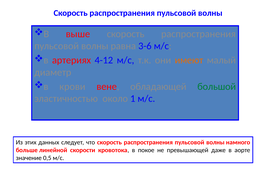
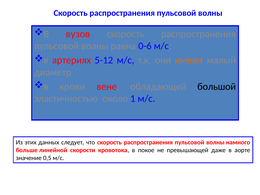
выше: выше -> вузов (78, 34)
3-6: 3-6 -> 0-6 (145, 46)
4-12: 4-12 -> 5-12 (104, 60)
большой colour: green -> black (217, 87)
